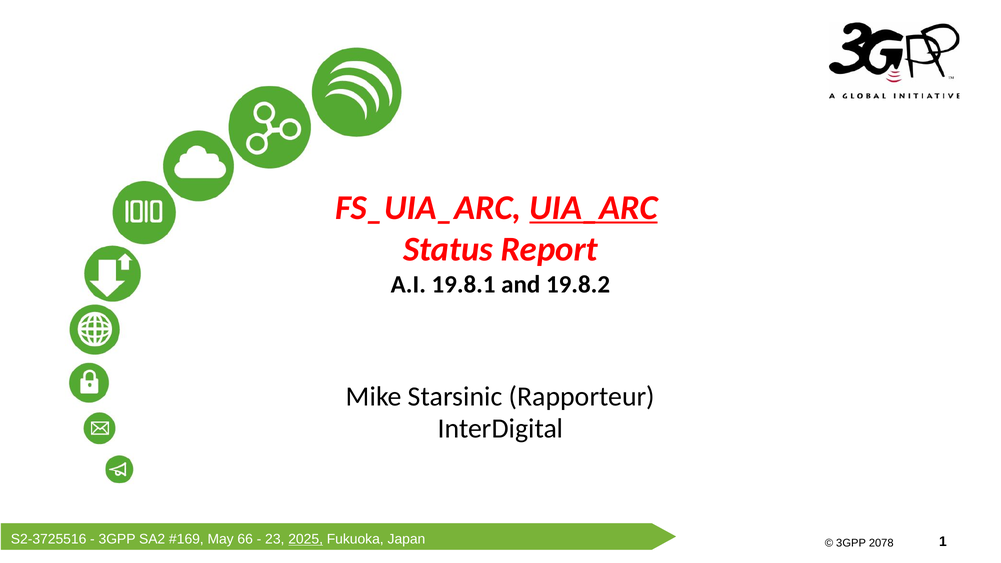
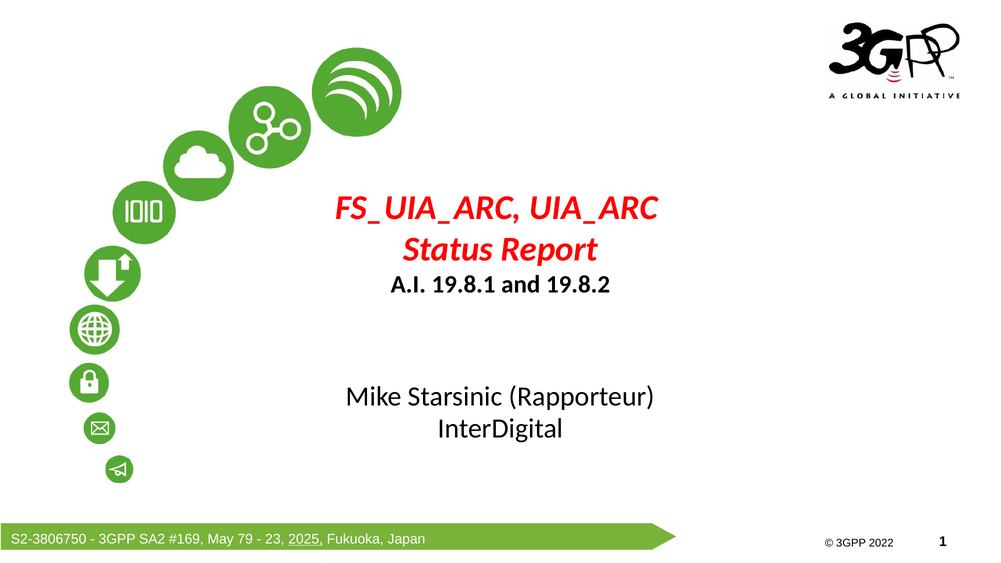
UIA_ARC underline: present -> none (593, 208)
S2-3725516: S2-3725516 -> S2-3806750 (49, 539)
66: 66 -> 79 (245, 539)
2078: 2078 -> 2022 (881, 543)
